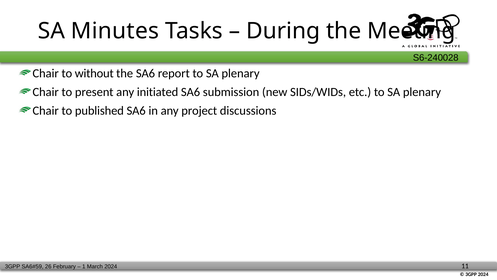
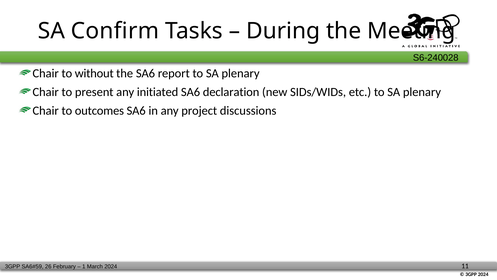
Minutes: Minutes -> Confirm (115, 31)
submission: submission -> declaration (231, 92)
published: published -> outcomes (99, 111)
